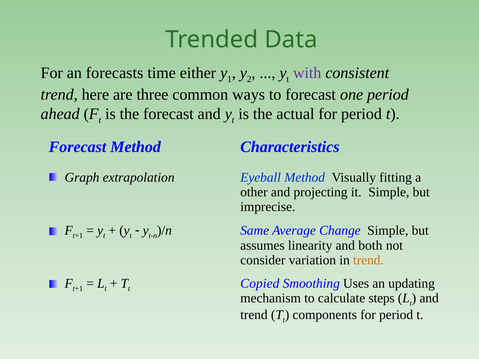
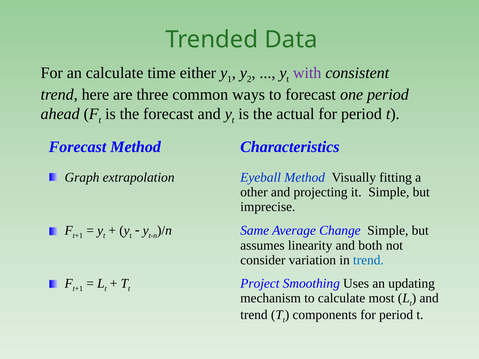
an forecasts: forecasts -> calculate (115, 73)
trend colour: orange -> blue (368, 260)
Copied: Copied -> Project (260, 283)
steps: steps -> most (382, 298)
